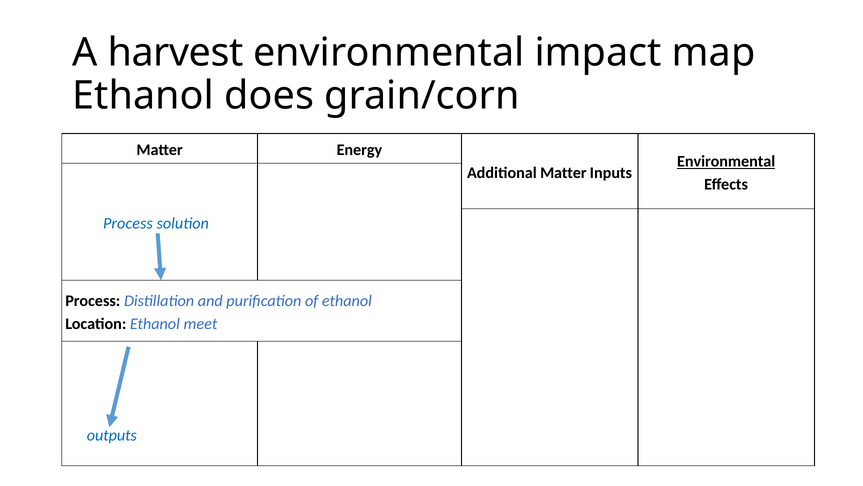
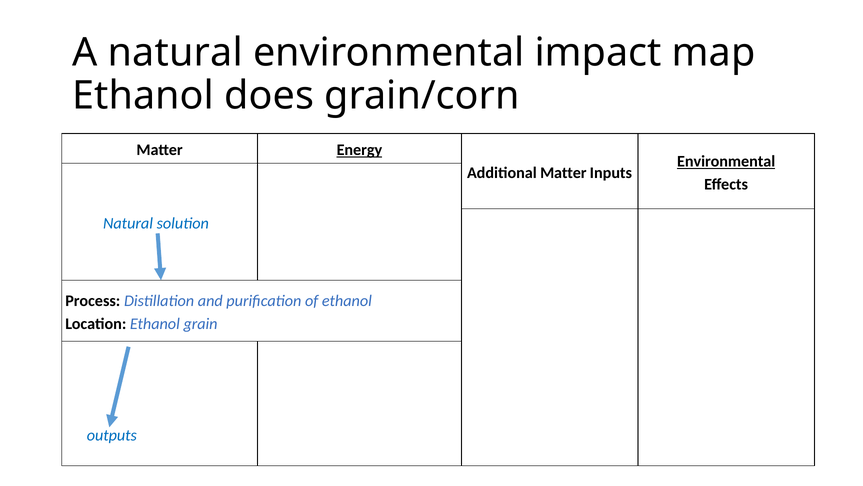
A harvest: harvest -> natural (175, 53)
Energy underline: none -> present (359, 150)
Process: Process -> Natural (128, 223)
meet: meet -> grain (201, 323)
